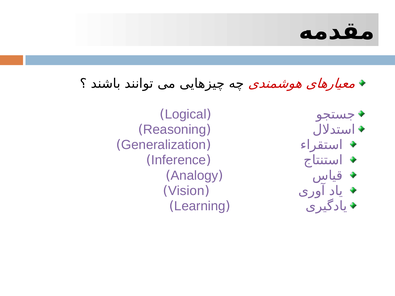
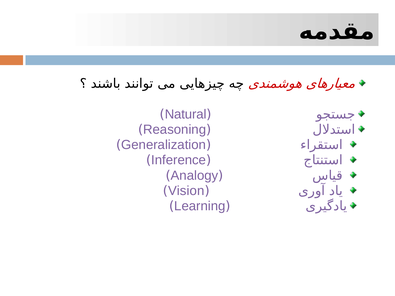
Logical: Logical -> Natural (186, 114)
